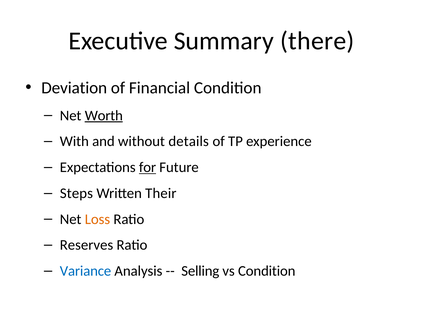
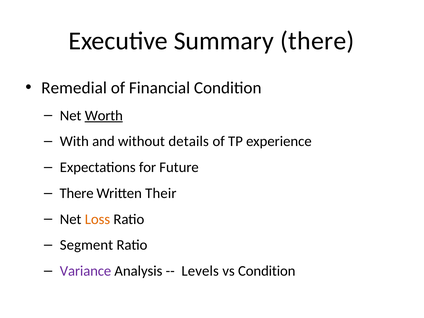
Deviation: Deviation -> Remedial (74, 88)
for underline: present -> none (148, 167)
Steps: Steps -> There (77, 193)
Reserves: Reserves -> Segment (86, 245)
Variance colour: blue -> purple (86, 271)
Selling: Selling -> Levels (200, 271)
